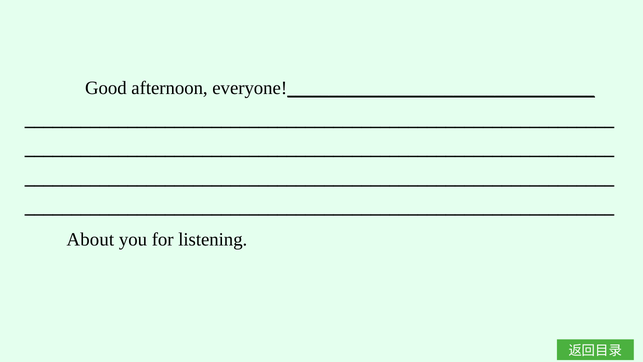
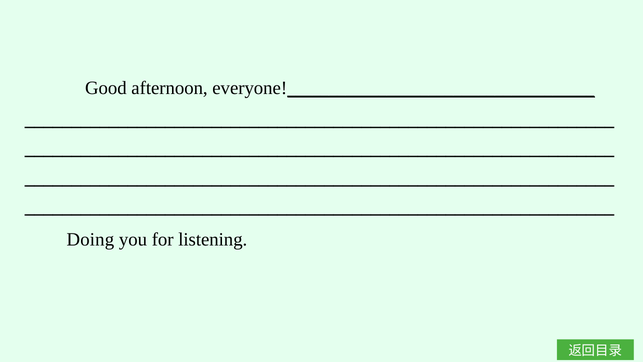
About: About -> Doing (90, 239)
